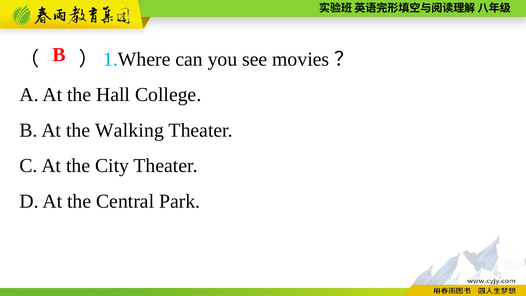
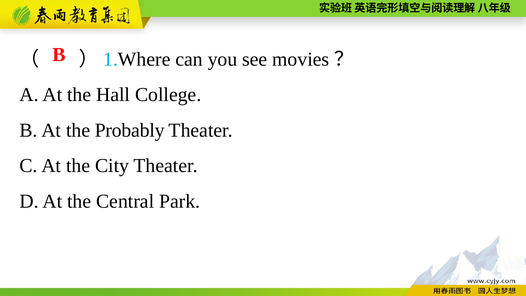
Walking: Walking -> Probably (130, 130)
